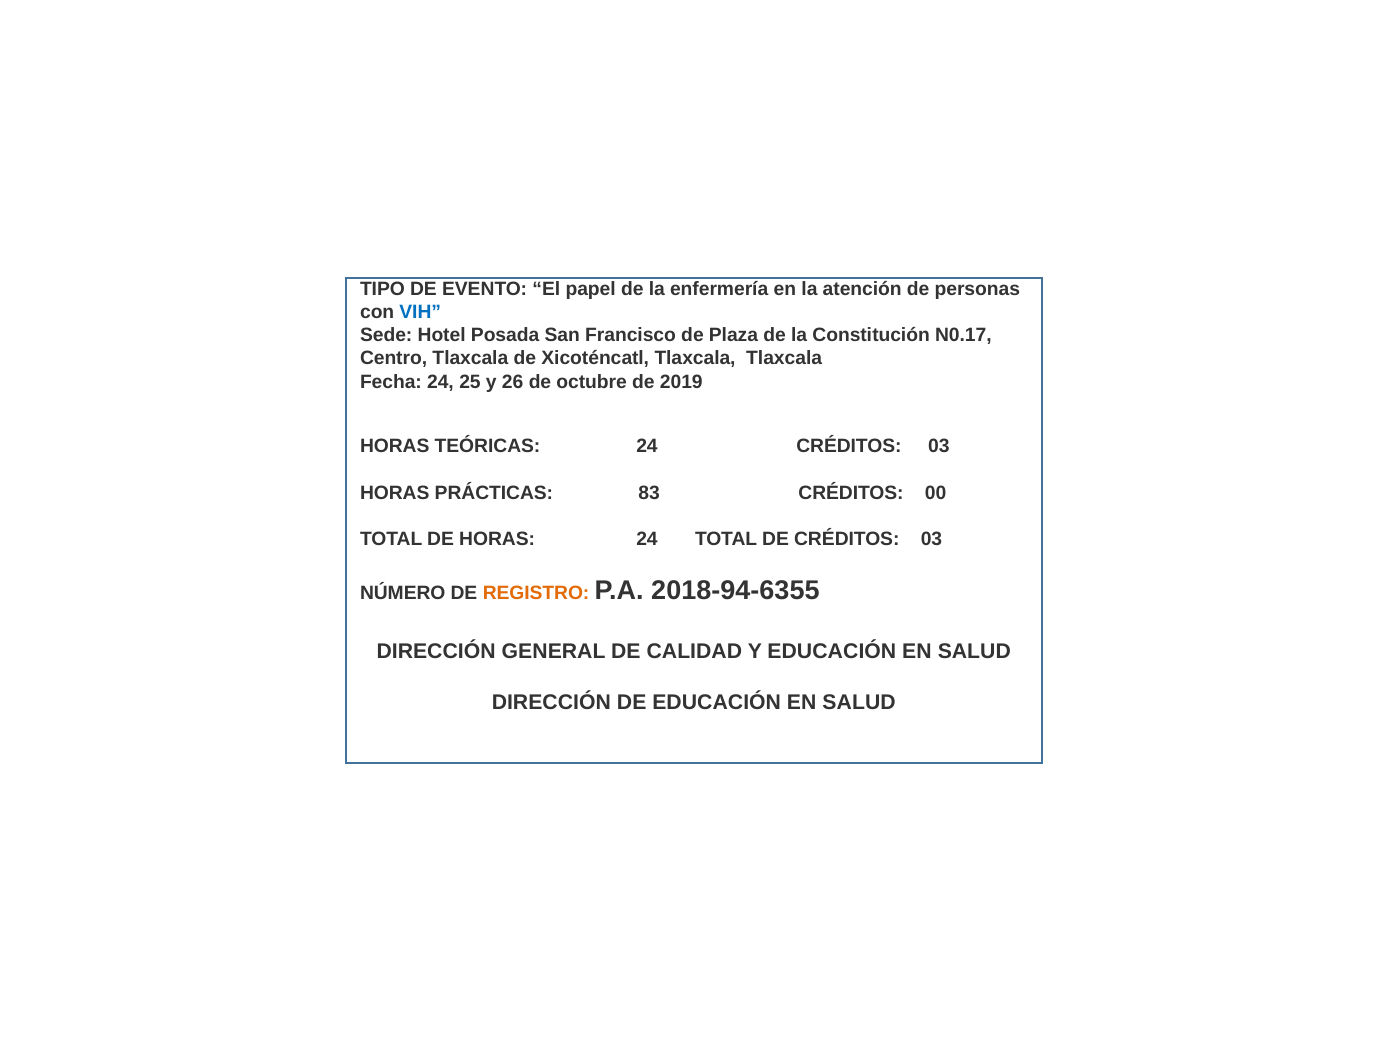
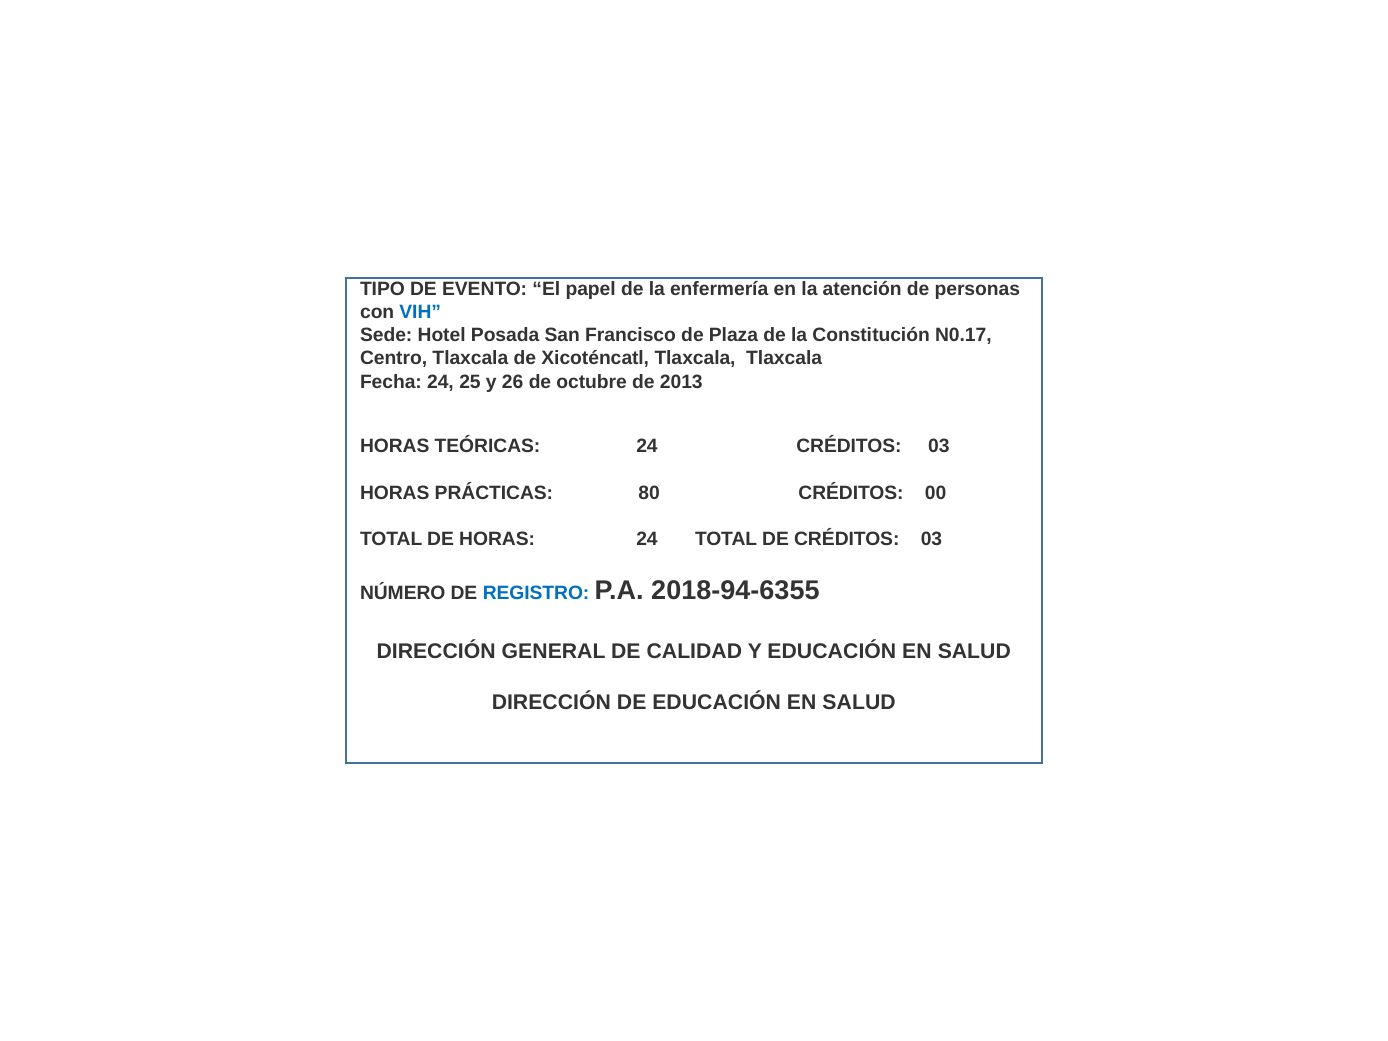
2019: 2019 -> 2013 (681, 382)
83: 83 -> 80 (649, 493)
REGISTRO colour: orange -> blue (536, 593)
